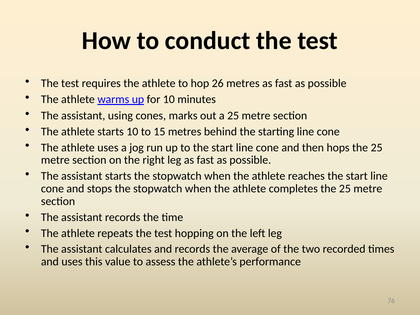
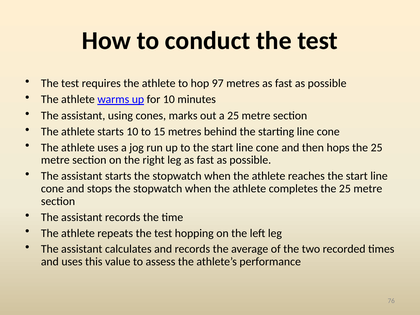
26: 26 -> 97 (218, 83)
